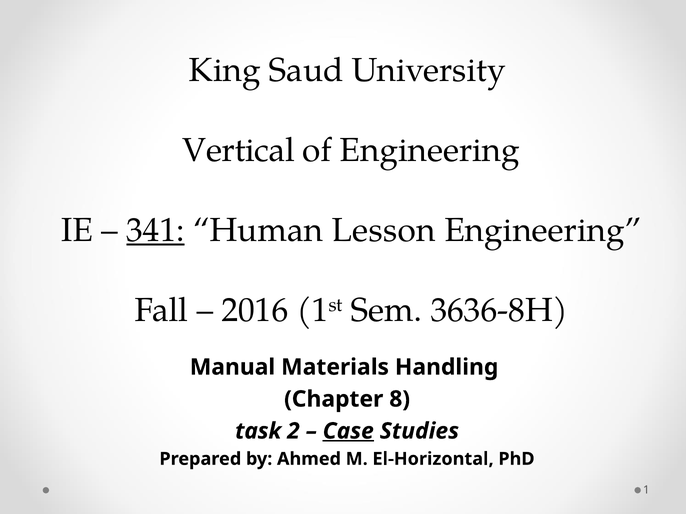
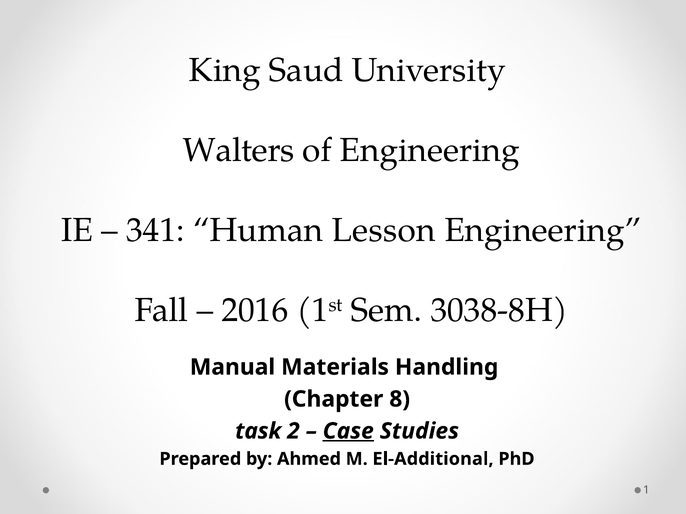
Vertical: Vertical -> Walters (239, 150)
341 underline: present -> none (155, 230)
3636-8H: 3636-8H -> 3038-8H (499, 310)
El-Horizontal: El-Horizontal -> El-Additional (433, 459)
